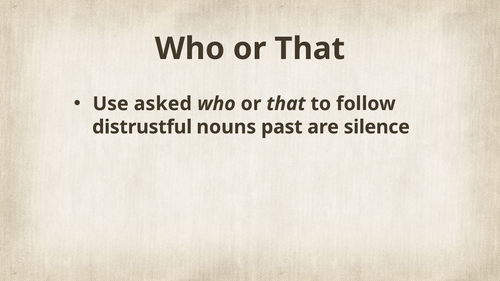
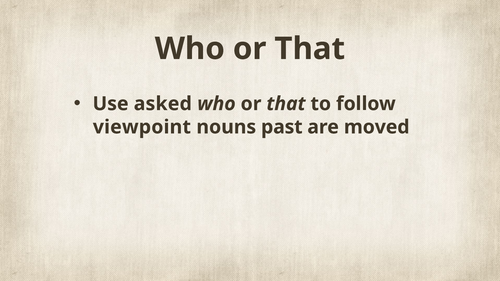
distrustful: distrustful -> viewpoint (142, 127)
silence: silence -> moved (377, 127)
